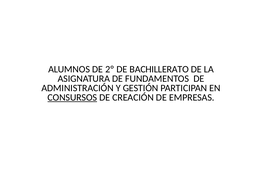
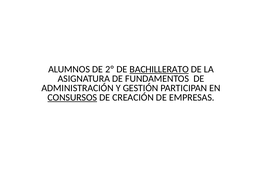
BACHILLERATO underline: none -> present (159, 69)
